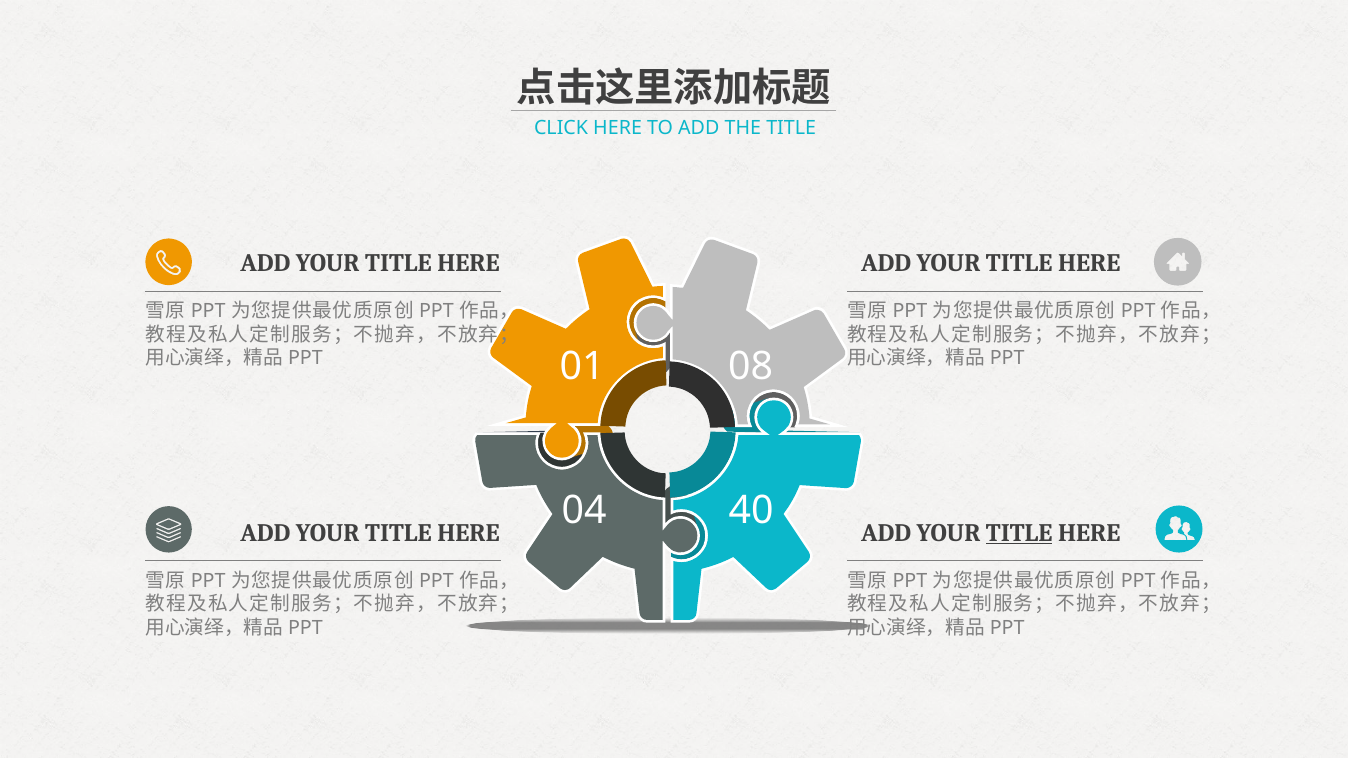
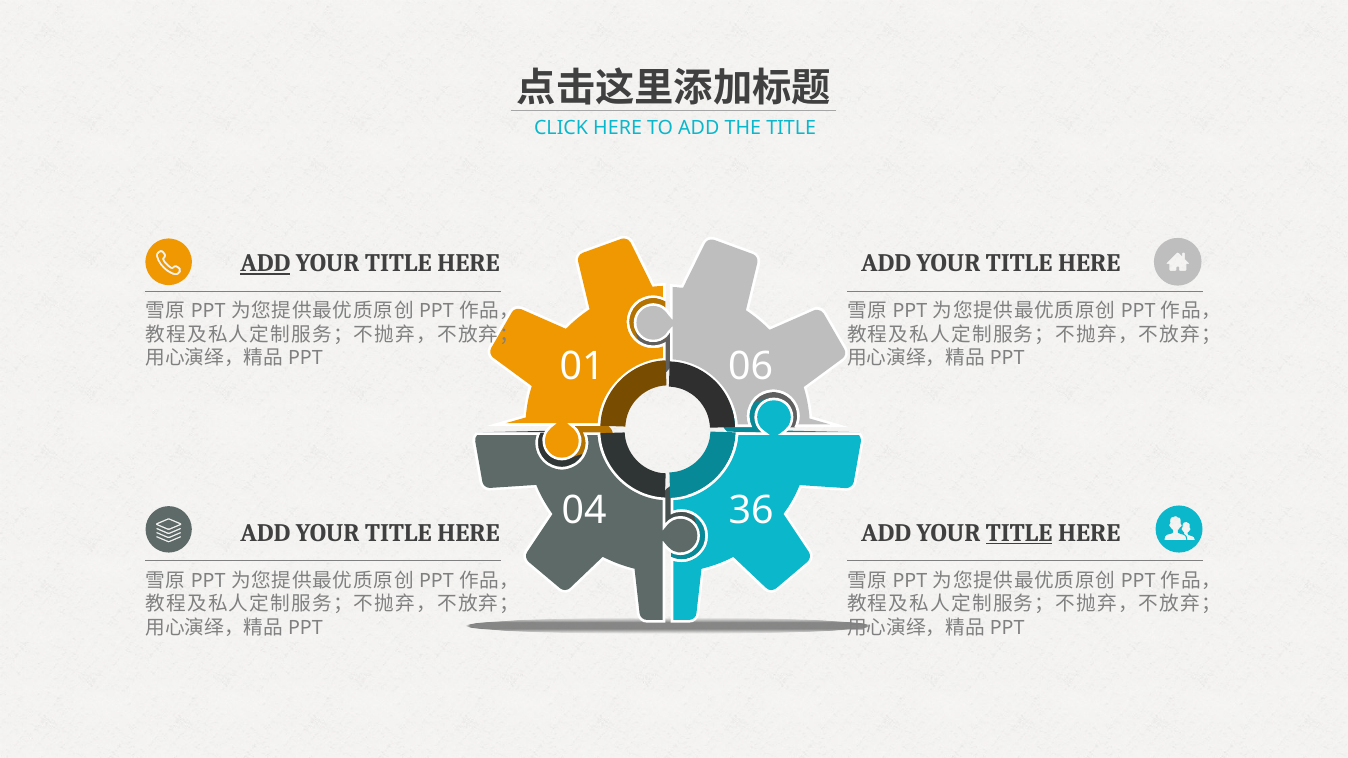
ADD underline: none -> present (265, 263)
08: 08 -> 06 (751, 367)
40: 40 -> 36 (751, 511)
